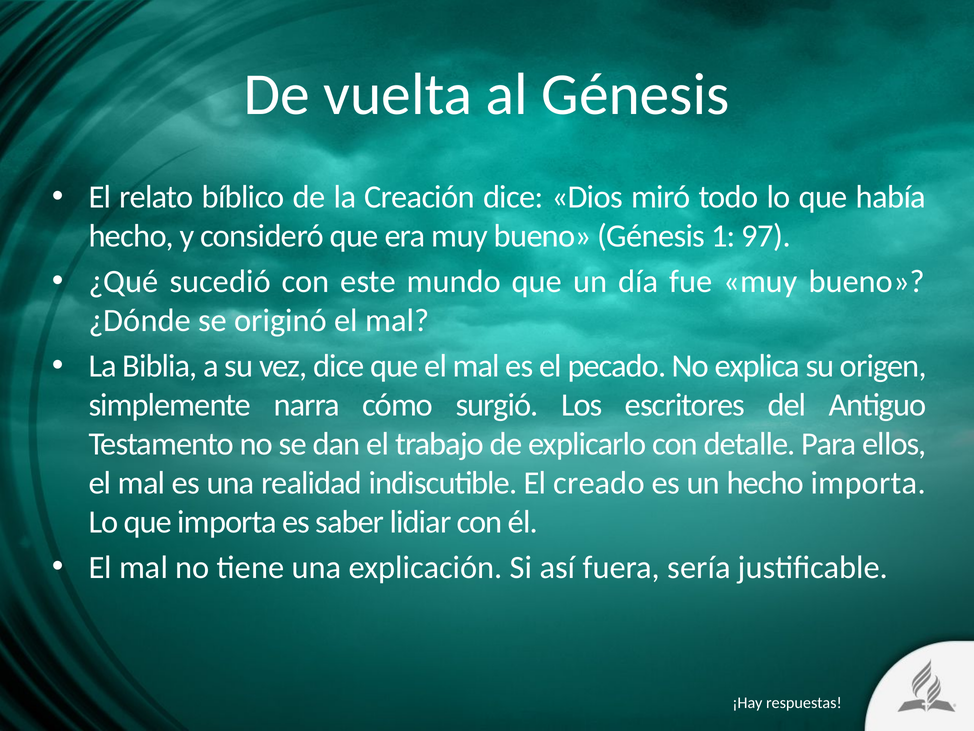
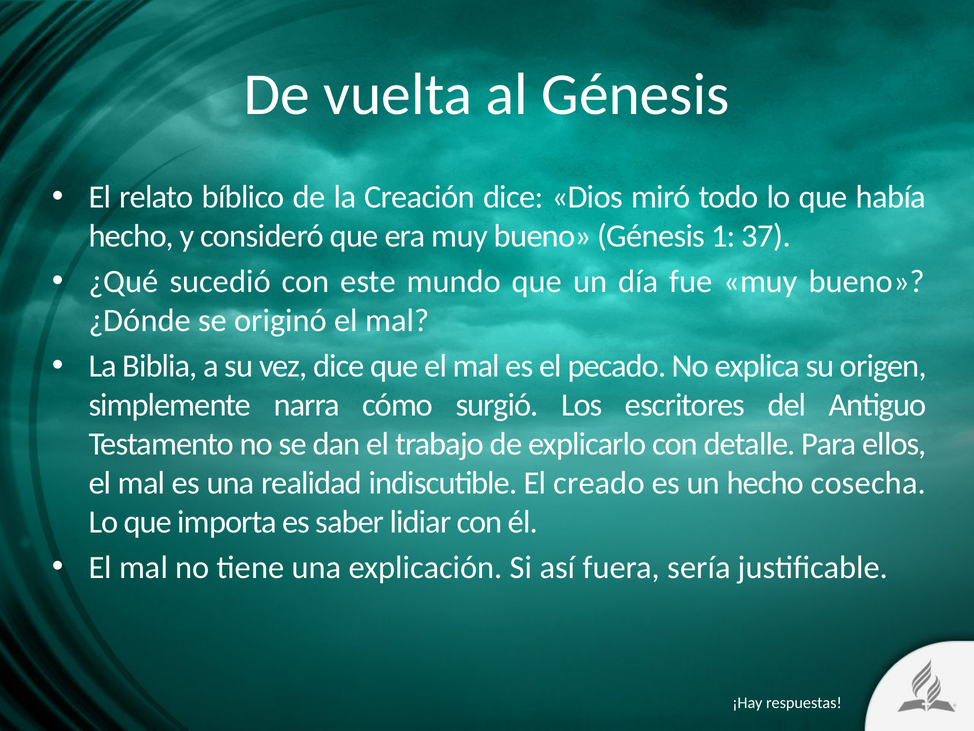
97: 97 -> 37 (766, 236)
hecho importa: importa -> cosecha (868, 483)
